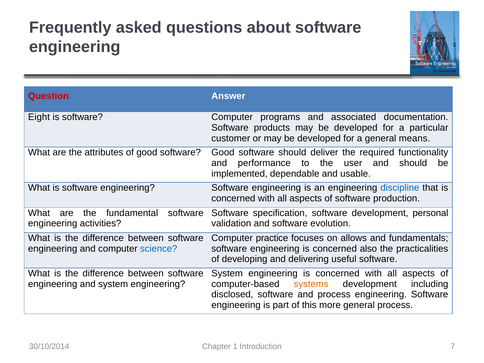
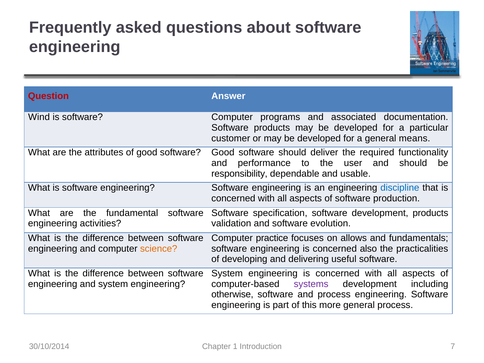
Eight: Eight -> Wind (39, 117)
implemented: implemented -> responsibility (239, 174)
development personal: personal -> products (430, 213)
science colour: blue -> orange (159, 249)
systems colour: orange -> purple (311, 284)
disclosed: disclosed -> otherwise (232, 295)
